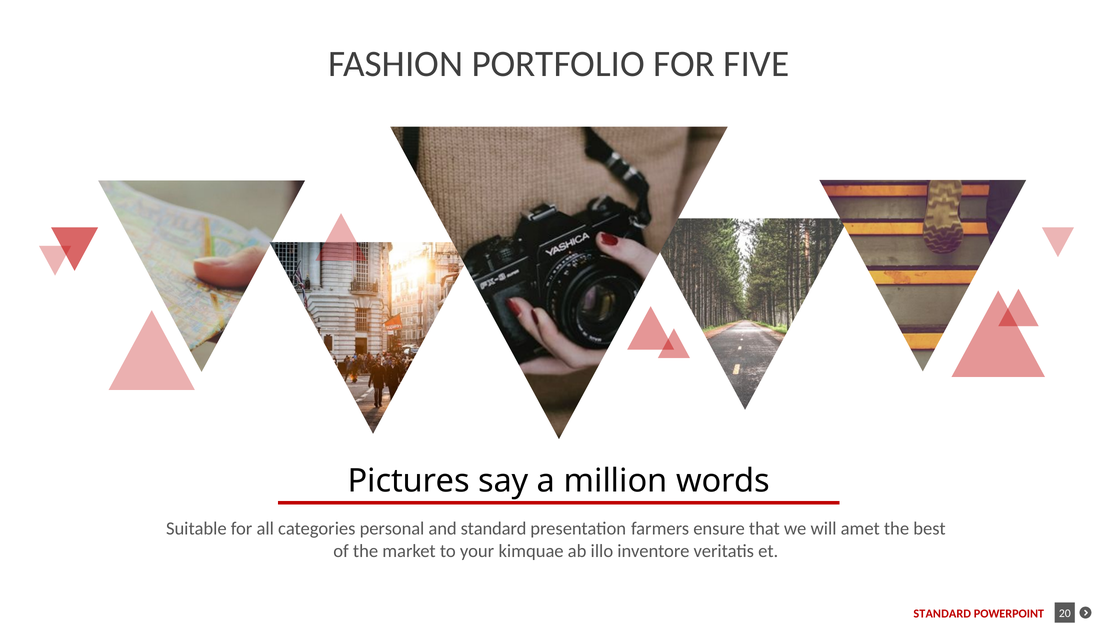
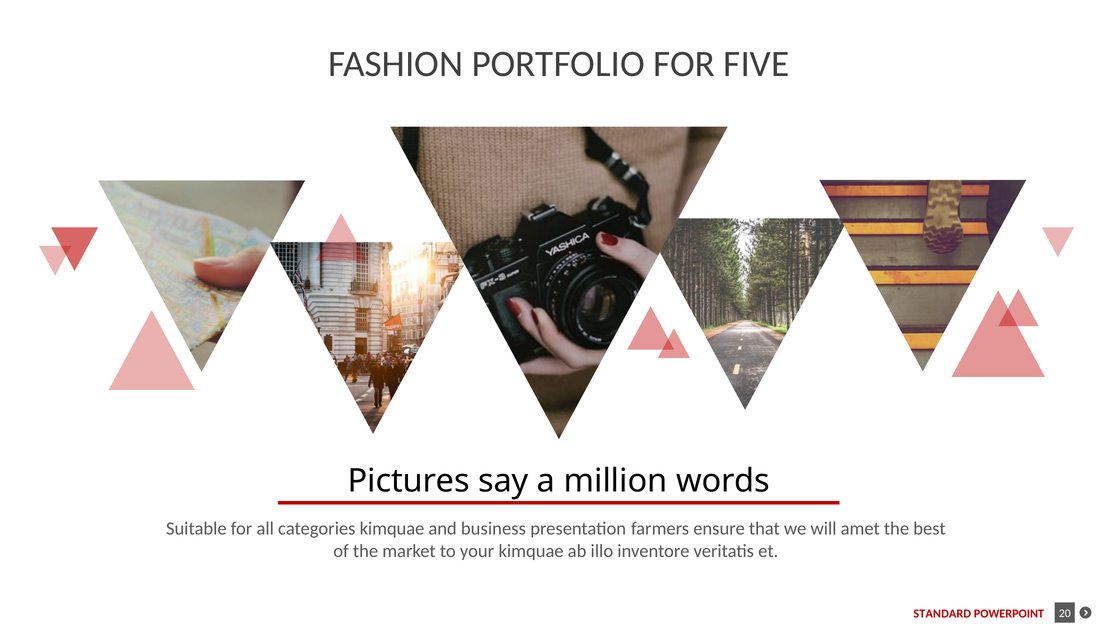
categories personal: personal -> kimquae (392, 529)
and standard: standard -> business (493, 529)
